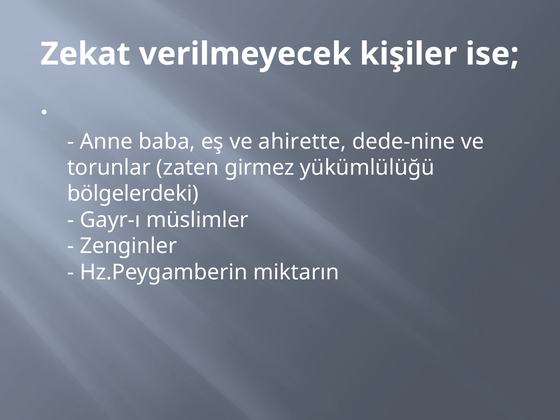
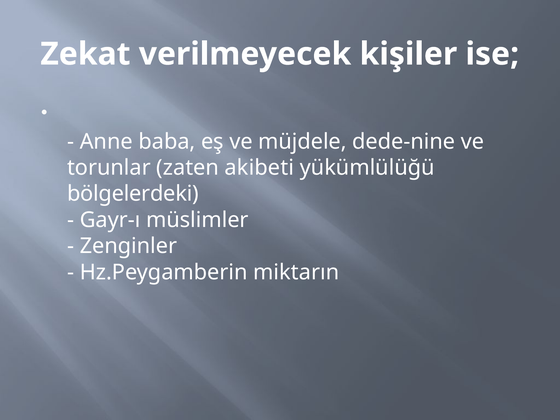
ahirette: ahirette -> müjdele (302, 141)
girmez: girmez -> akibeti (259, 168)
